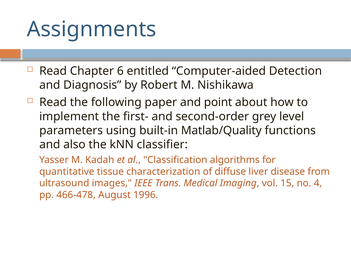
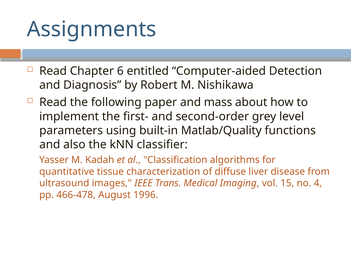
point: point -> mass (218, 102)
